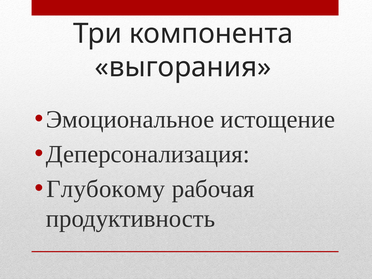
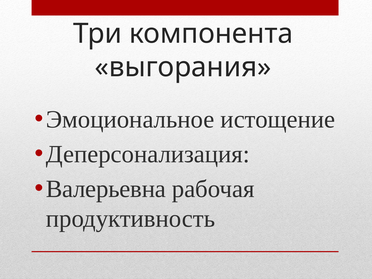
Глубокому: Глубокому -> Валерьевна (106, 189)
